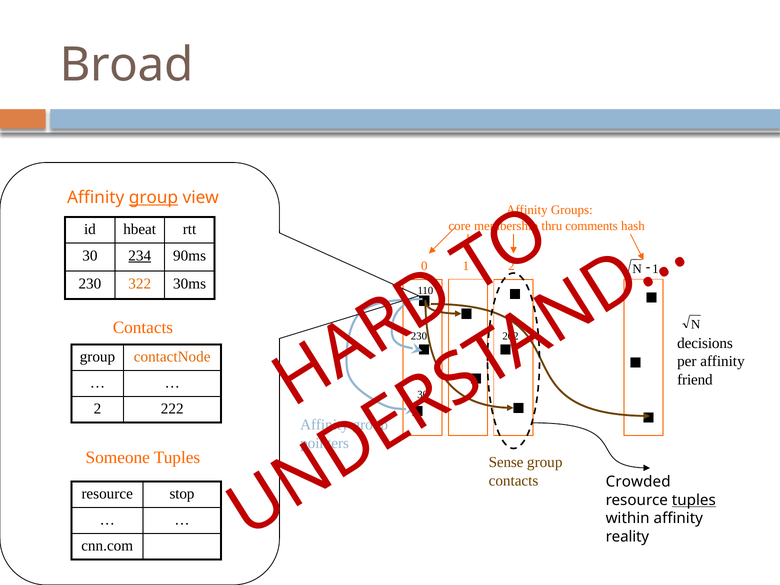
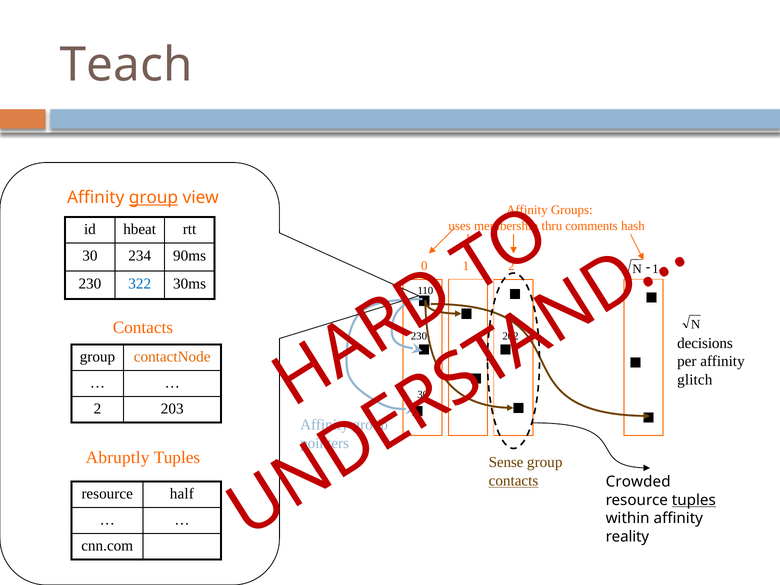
Broad: Broad -> Teach (126, 65)
core: core -> uses (460, 226)
234 underline: present -> none (140, 256)
322 colour: orange -> blue (140, 284)
friend: friend -> glitch (695, 379)
222: 222 -> 203 (172, 409)
Someone: Someone -> Abruptly (118, 457)
contacts underline: none -> present (513, 481)
stop: stop -> half (182, 494)
